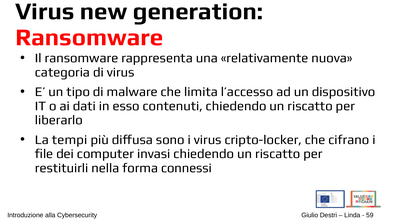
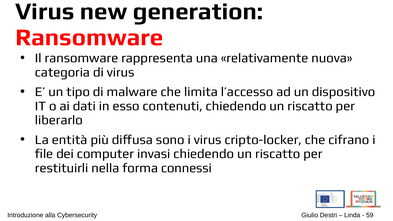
tempi: tempi -> entità (70, 140)
